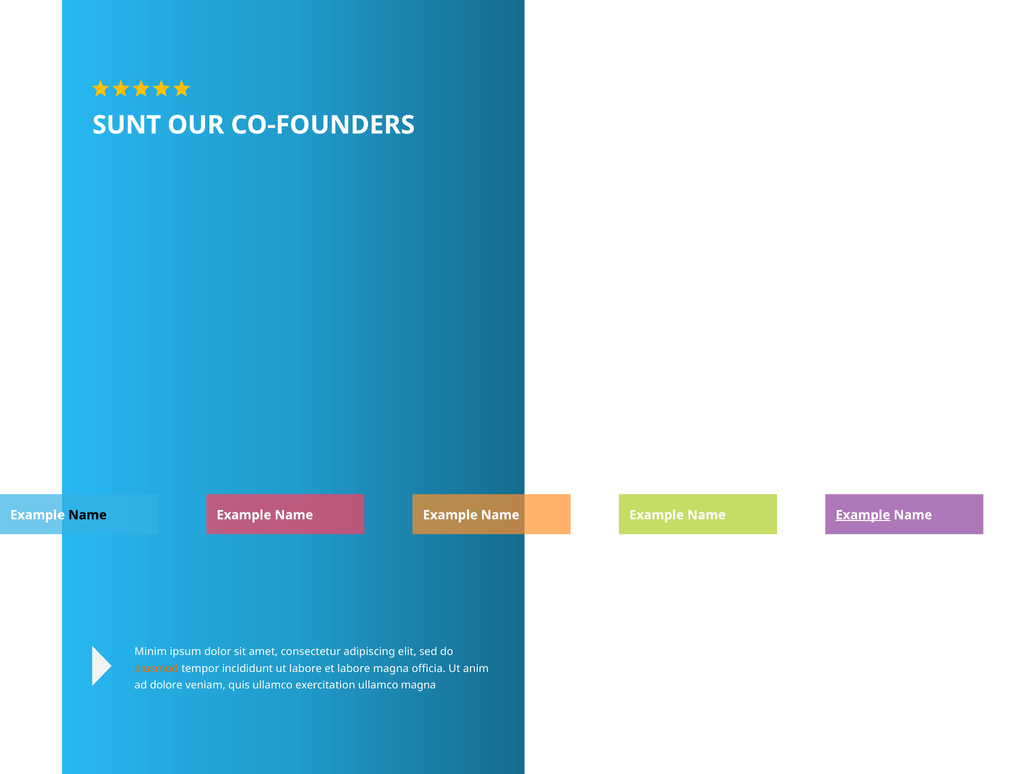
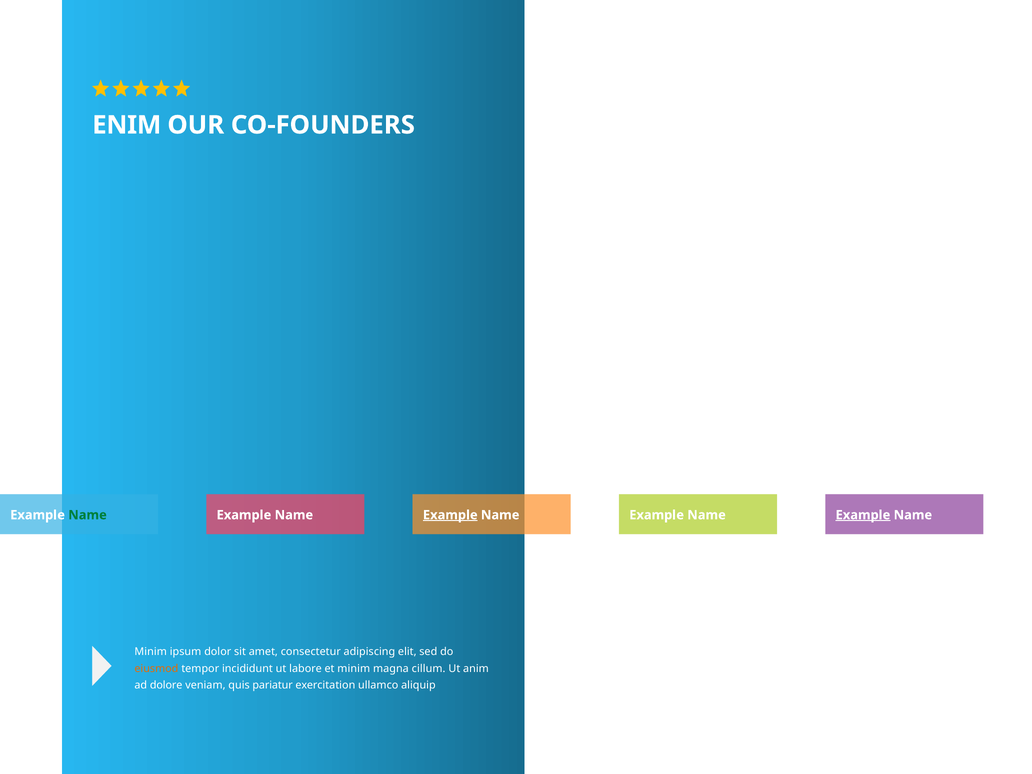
SUNT: SUNT -> ENIM (127, 125)
Name colour: black -> green (87, 515)
Example underline: none -> present (450, 515)
et labore: labore -> minim (354, 668)
officia: officia -> cillum (429, 668)
quis ullamco: ullamco -> pariatur (273, 685)
ullamco magna: magna -> aliquip (418, 685)
